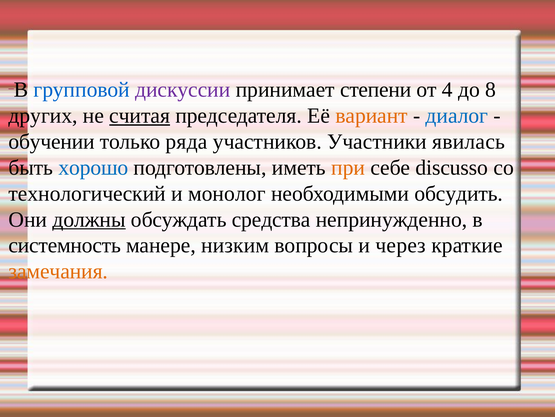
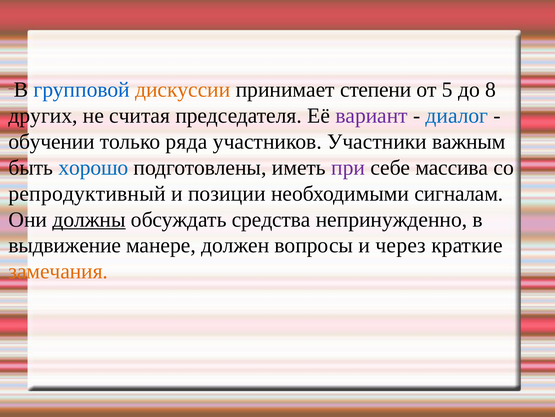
дискуссии colour: purple -> orange (183, 90)
4: 4 -> 5 (447, 90)
считая underline: present -> none (140, 115)
вариант colour: orange -> purple (372, 115)
явилась: явилась -> важным (469, 141)
при colour: orange -> purple (348, 167)
discusso: discusso -> массива (452, 167)
технологический: технологический -> репродуктивный (87, 193)
монолог: монолог -> позиции (227, 193)
обсудить: обсудить -> сигналам (459, 193)
системность: системность -> выдвижение (65, 245)
низким: низким -> должен (235, 245)
